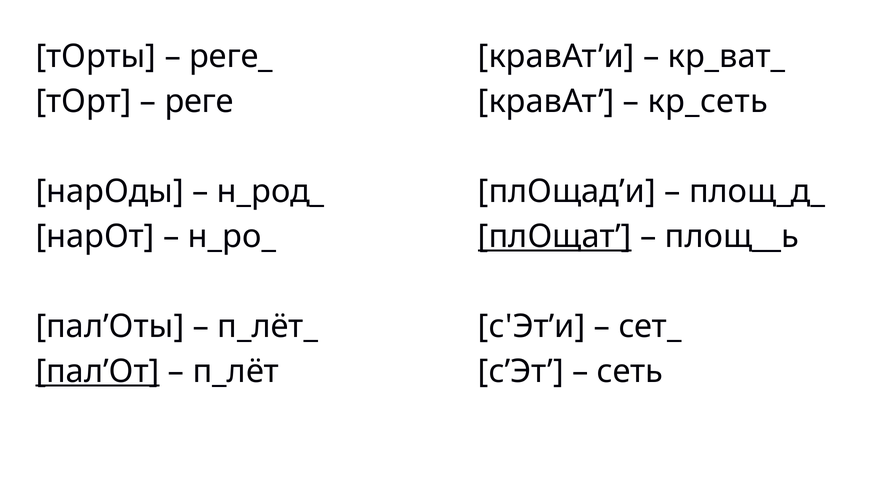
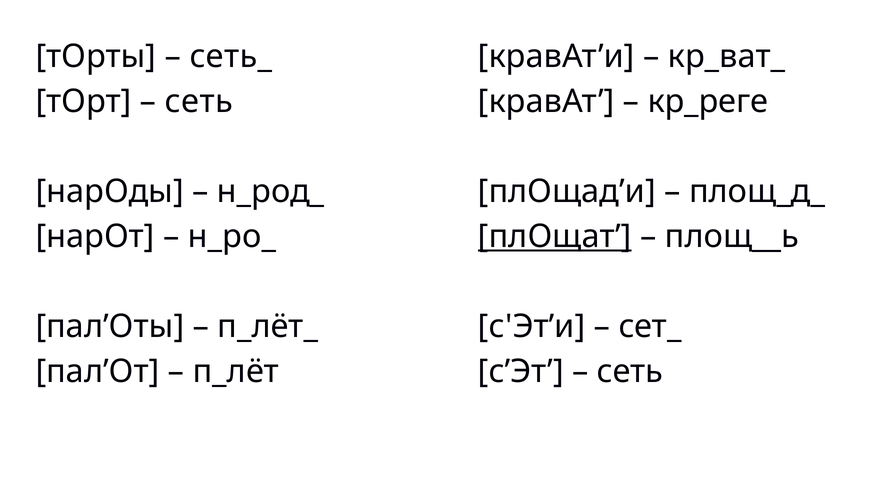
реге_: реге_ -> сеть_ (231, 57)
реге: реге -> сеть (199, 102)
кр_сеть: кр_сеть -> кр_реге (708, 102)
пал’От underline: present -> none (98, 371)
